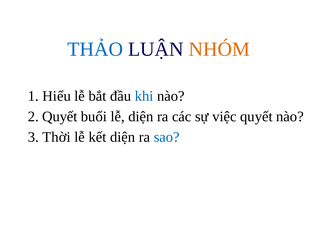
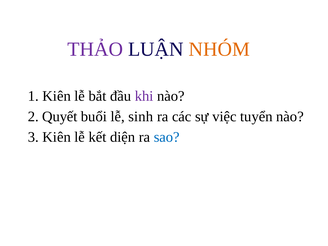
THẢO colour: blue -> purple (95, 49)
1 Hiểu: Hiểu -> Kiên (57, 96)
khi colour: blue -> purple (144, 96)
lễ diện: diện -> sinh (141, 117)
việc quyết: quyết -> tuyển (256, 117)
3 Thời: Thời -> Kiên (57, 137)
